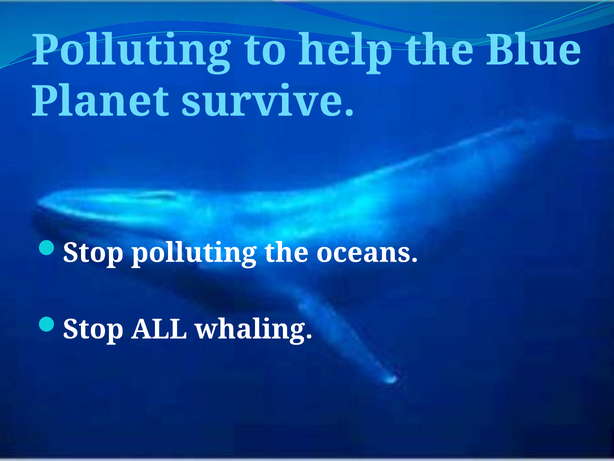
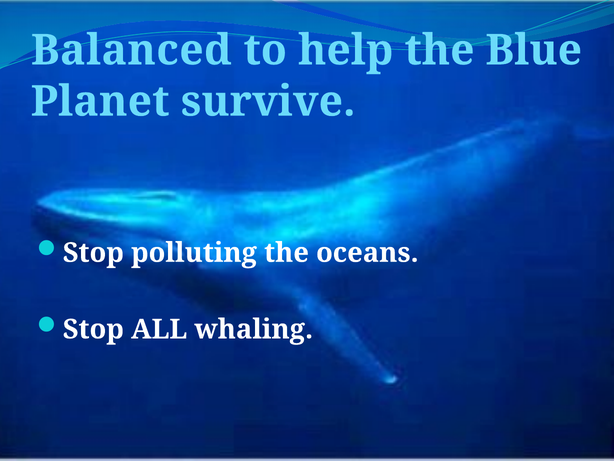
Polluting: Polluting -> Balanced (131, 50)
